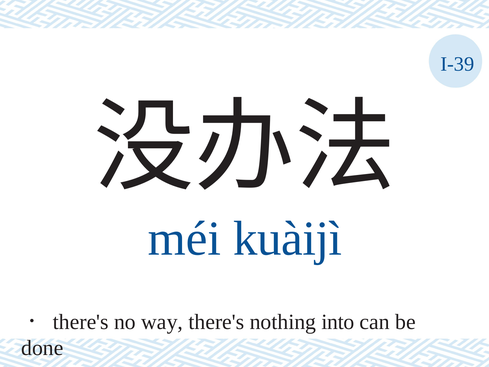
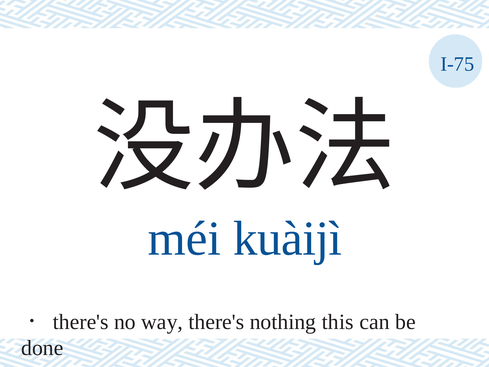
I-39: I-39 -> I-75 (457, 64)
into: into -> this (338, 322)
